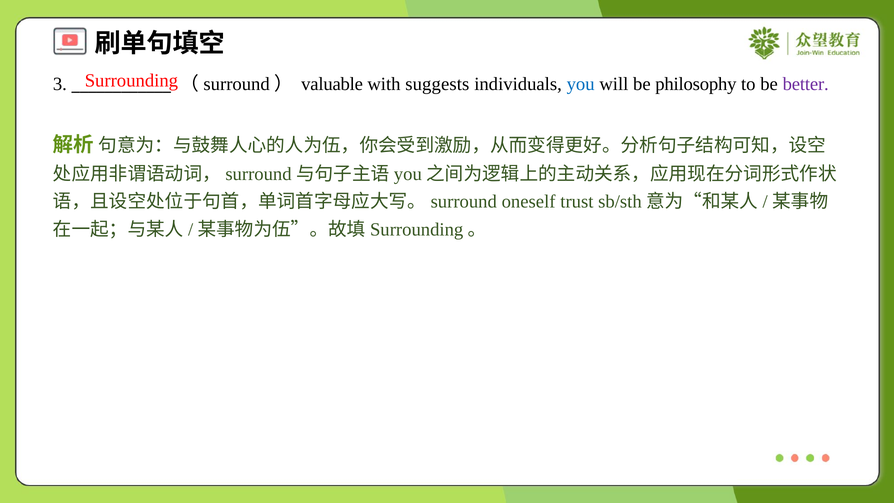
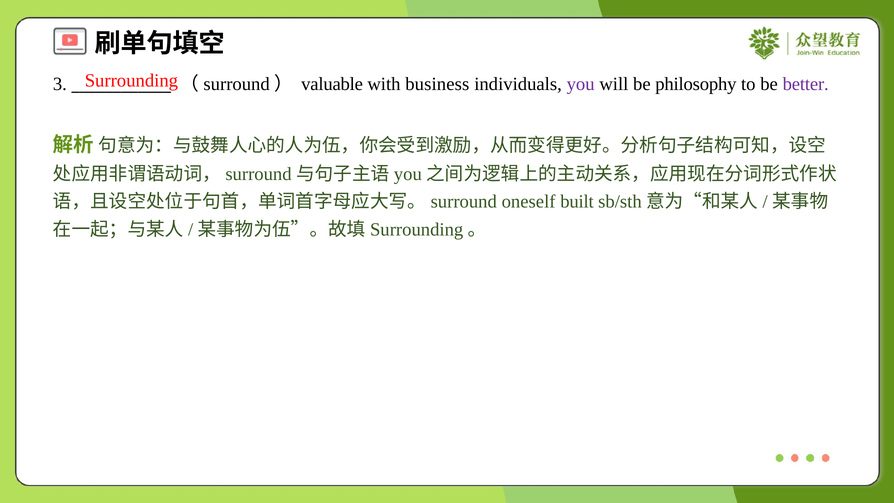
suggests: suggests -> business (437, 84)
you colour: blue -> purple (581, 84)
trust: trust -> built (577, 202)
